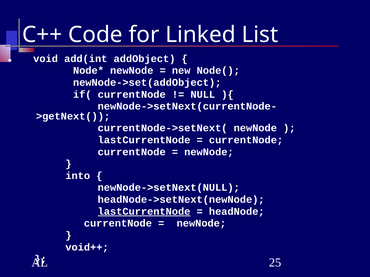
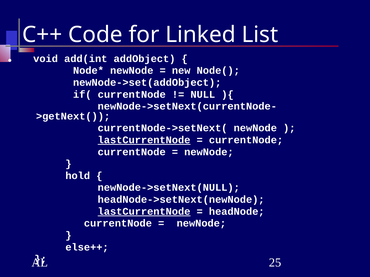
lastCurrentNode underline: none -> present (144, 140)
into: into -> hold (78, 176)
void++: void++ -> else++ (87, 248)
